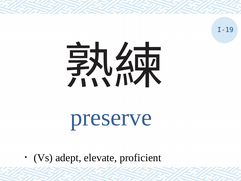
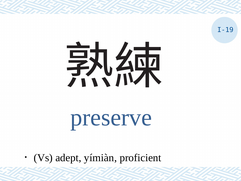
elevate: elevate -> yímiàn (100, 158)
